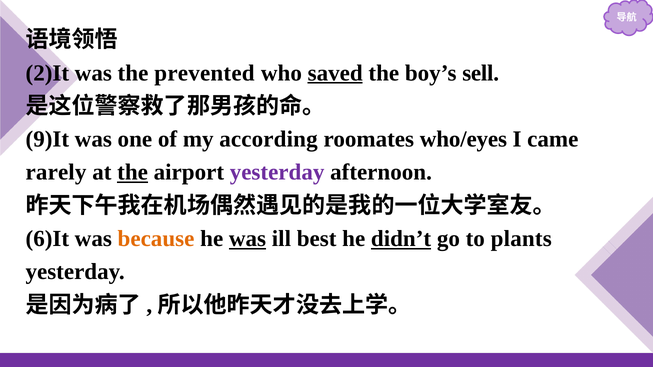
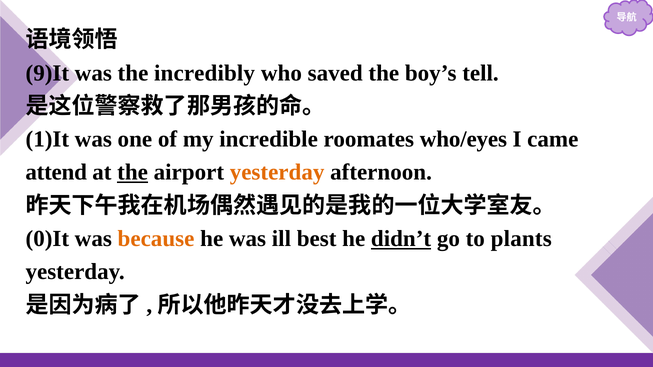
2)It: 2)It -> 9)It (47, 73)
prevented: prevented -> incredibly (205, 73)
saved underline: present -> none (335, 73)
sell: sell -> tell (481, 73)
9)It: 9)It -> 1)It (47, 139)
according: according -> incredible (269, 139)
rarely: rarely -> attend (56, 172)
yesterday colour: purple -> orange (277, 172)
6)It: 6)It -> 0)It (47, 239)
was underline: present -> none (248, 239)
